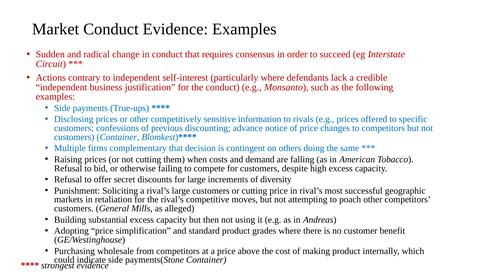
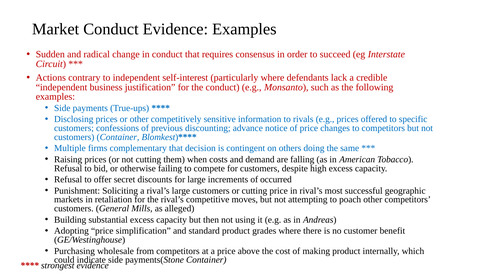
diversity: diversity -> occurred (276, 180)
